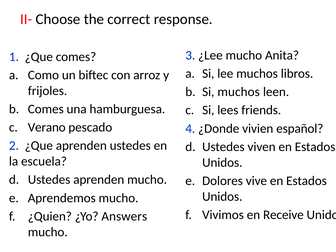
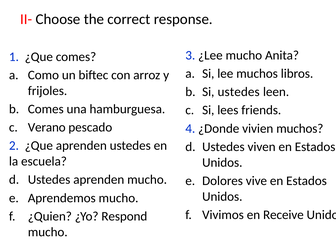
Si muchos: muchos -> ustedes (239, 92)
vivien español: español -> muchos (300, 128)
Answers: Answers -> Respond (124, 216)
